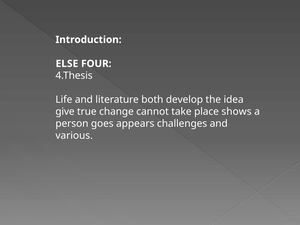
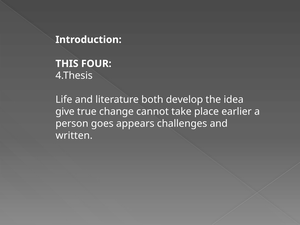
ELSE: ELSE -> THIS (67, 64)
shows: shows -> earlier (237, 112)
various: various -> written (74, 136)
